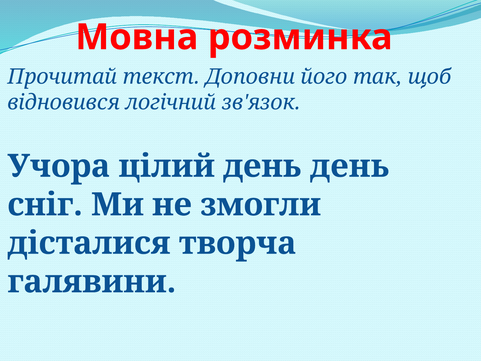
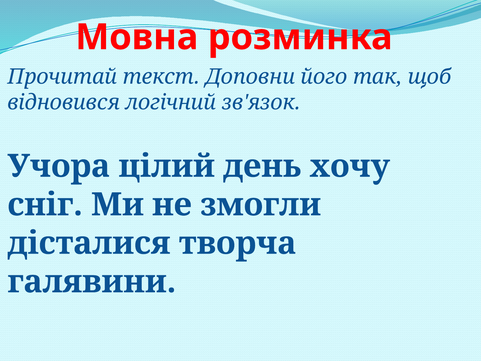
день день: день -> хочу (350, 166)
